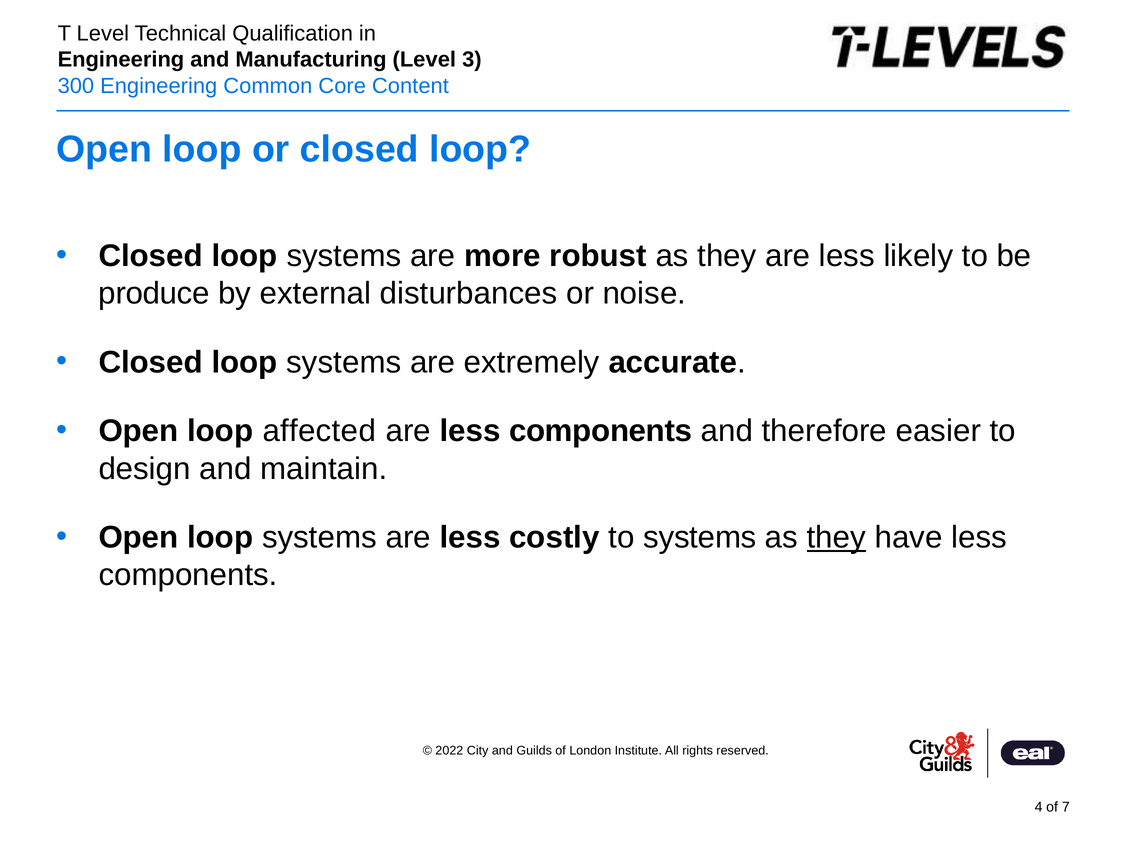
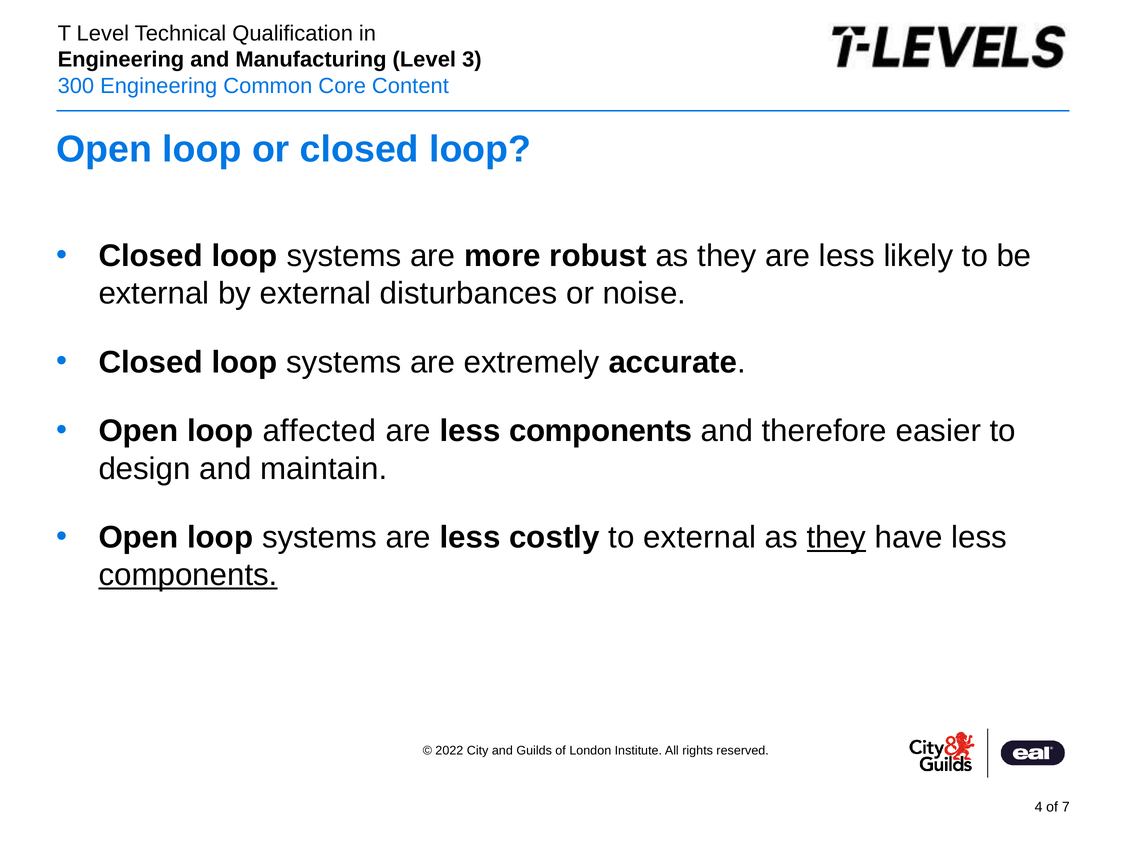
produce: produce -> external (154, 294)
to systems: systems -> external (700, 538)
components underline: none -> present (188, 575)
